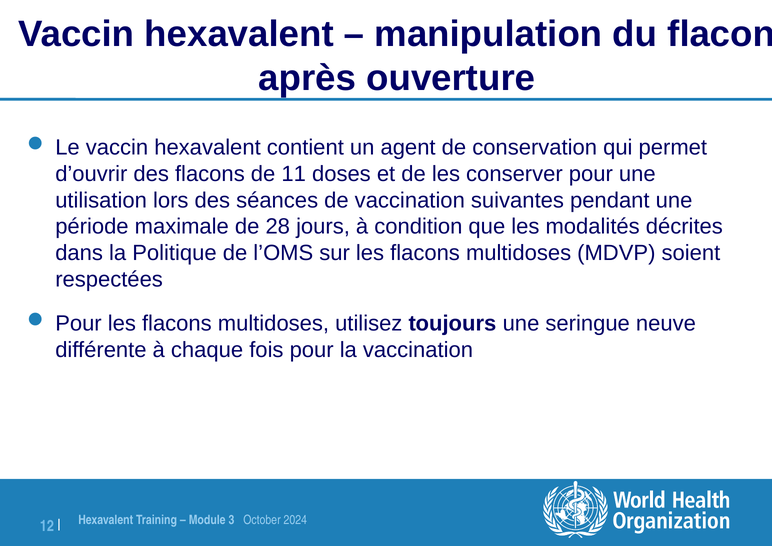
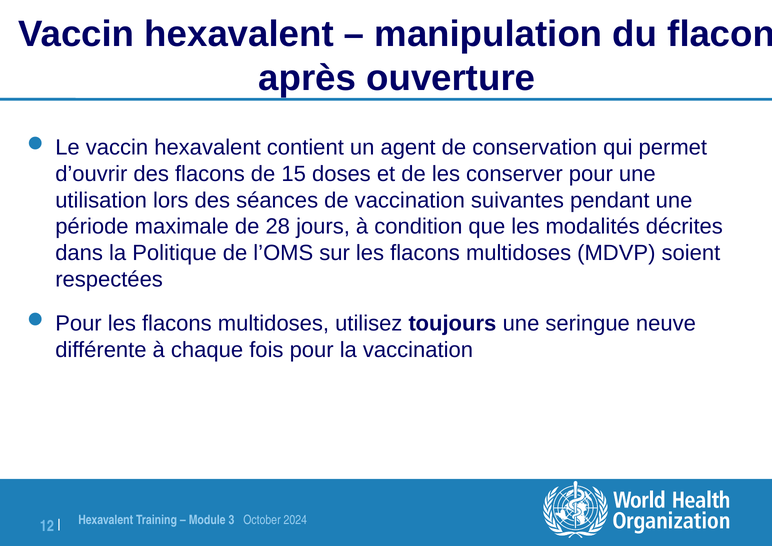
11: 11 -> 15 (294, 174)
